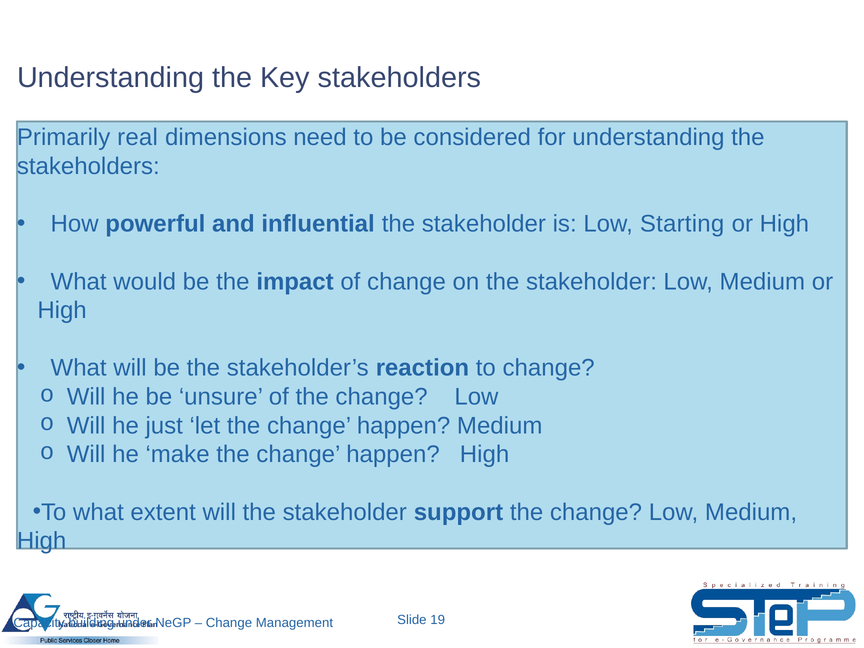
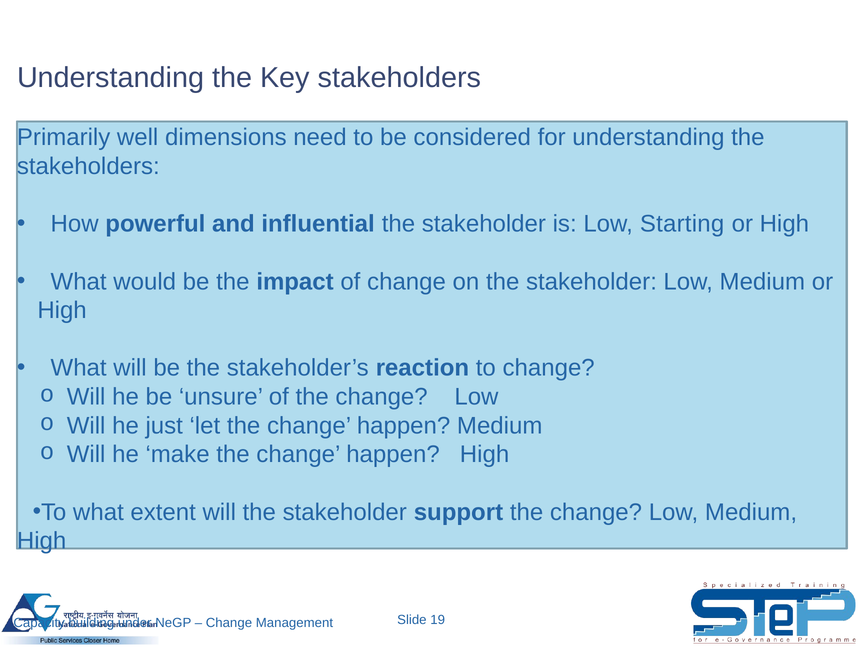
real: real -> well (138, 138)
